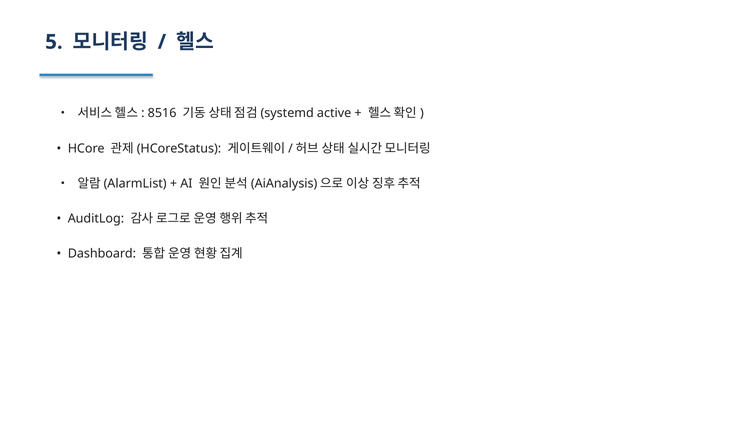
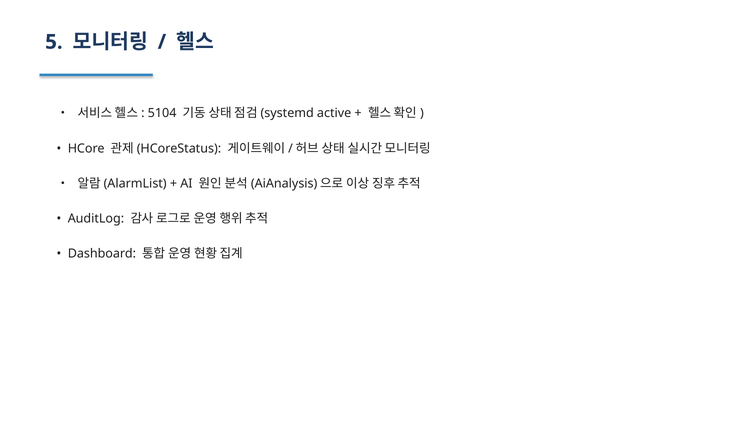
8516: 8516 -> 5104 (162, 113)
